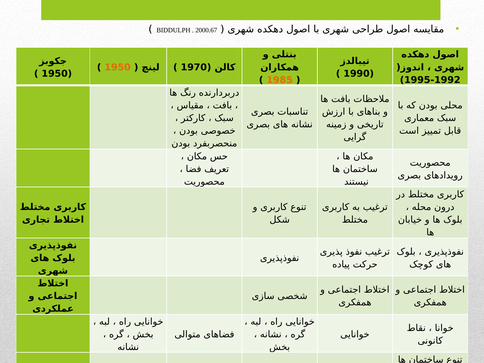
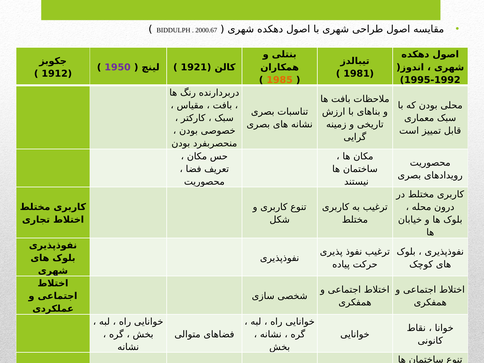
1950 colour: orange -> purple (118, 67)
1970: 1970 -> 1921 (194, 67)
1950: 1950 -> 1912 (55, 74)
1990: 1990 -> 1981 (357, 74)
